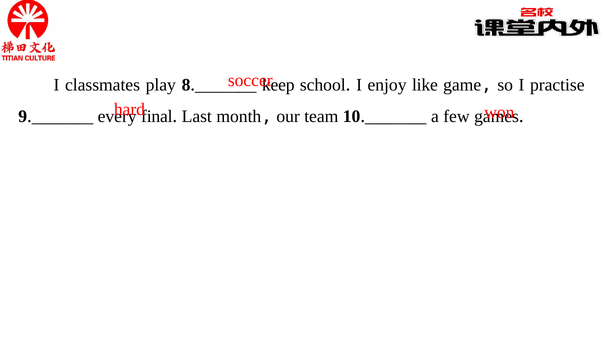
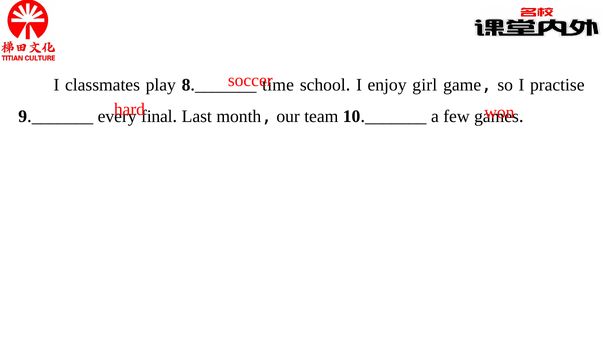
keep: keep -> time (278, 85)
like: like -> girl (425, 85)
